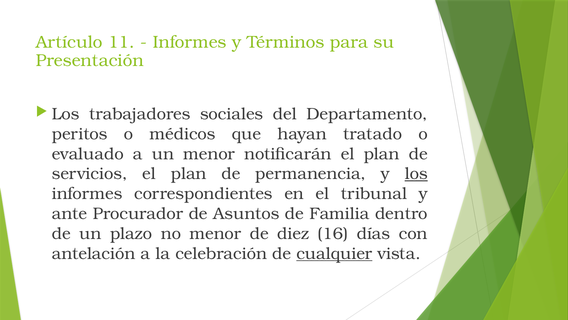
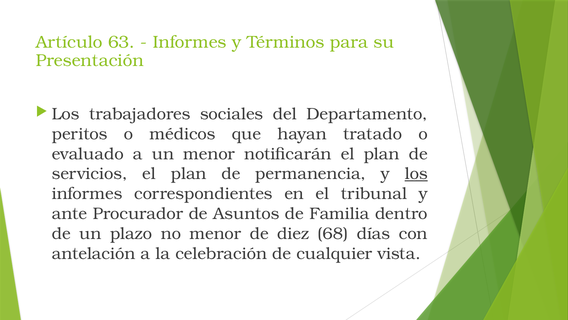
11: 11 -> 63 (121, 42)
16: 16 -> 68 (333, 233)
cualquier underline: present -> none (334, 253)
